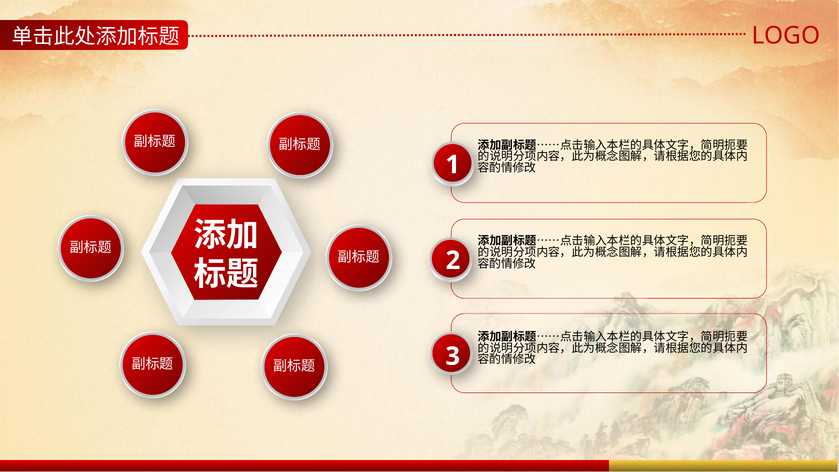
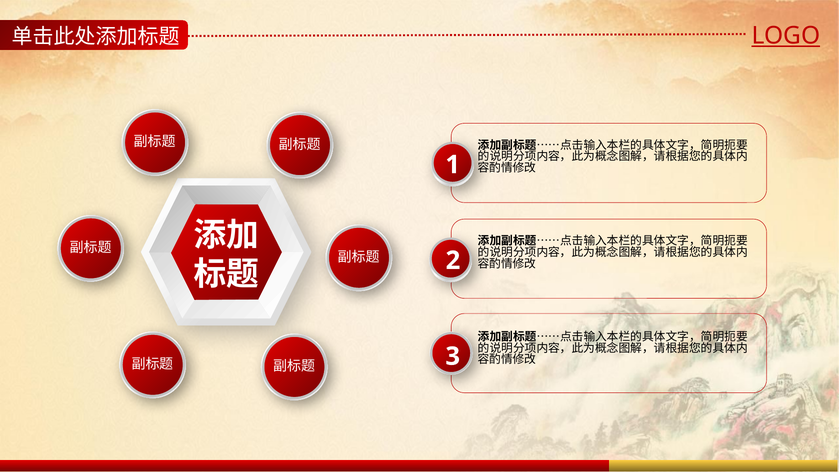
LOGO underline: none -> present (786, 36)
